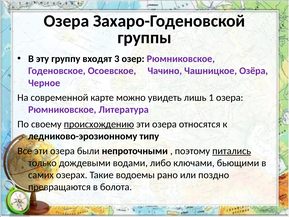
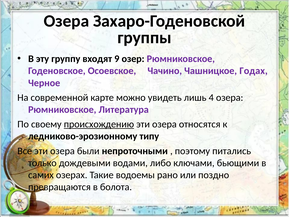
3: 3 -> 9 (117, 59)
Озёра: Озёра -> Годах (254, 71)
1: 1 -> 4 (211, 97)
питались underline: present -> none (232, 151)
